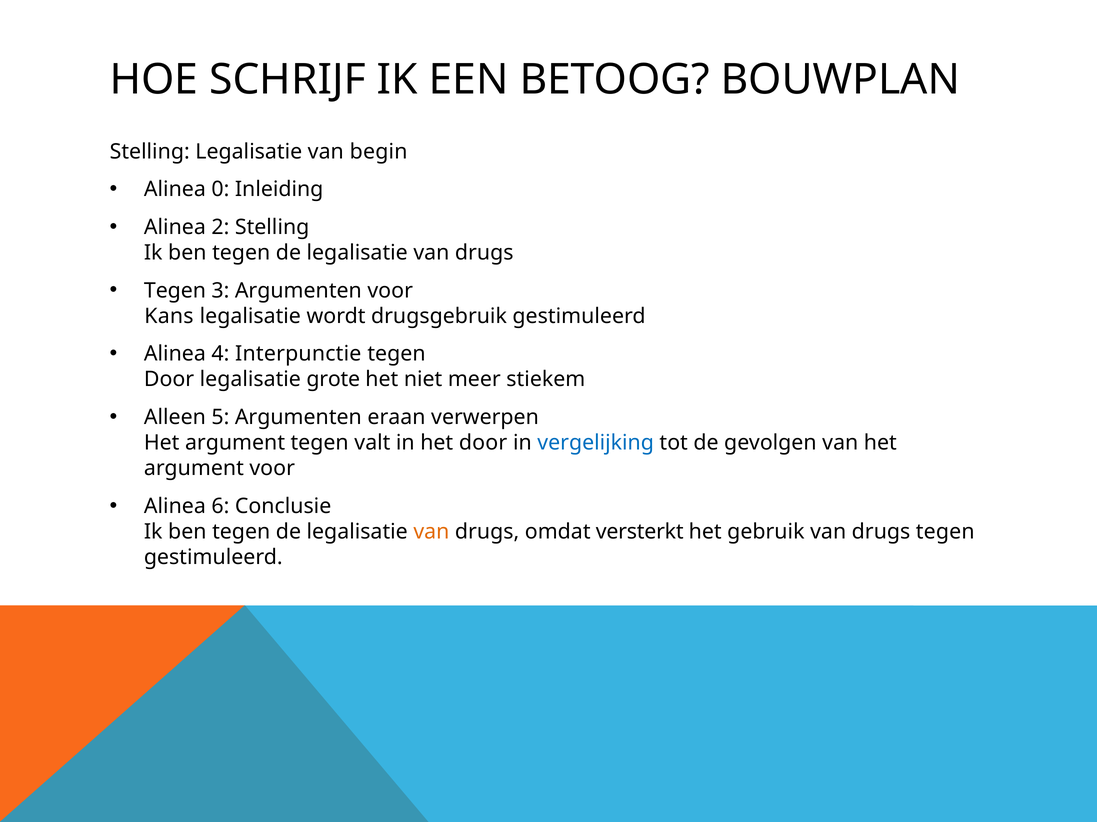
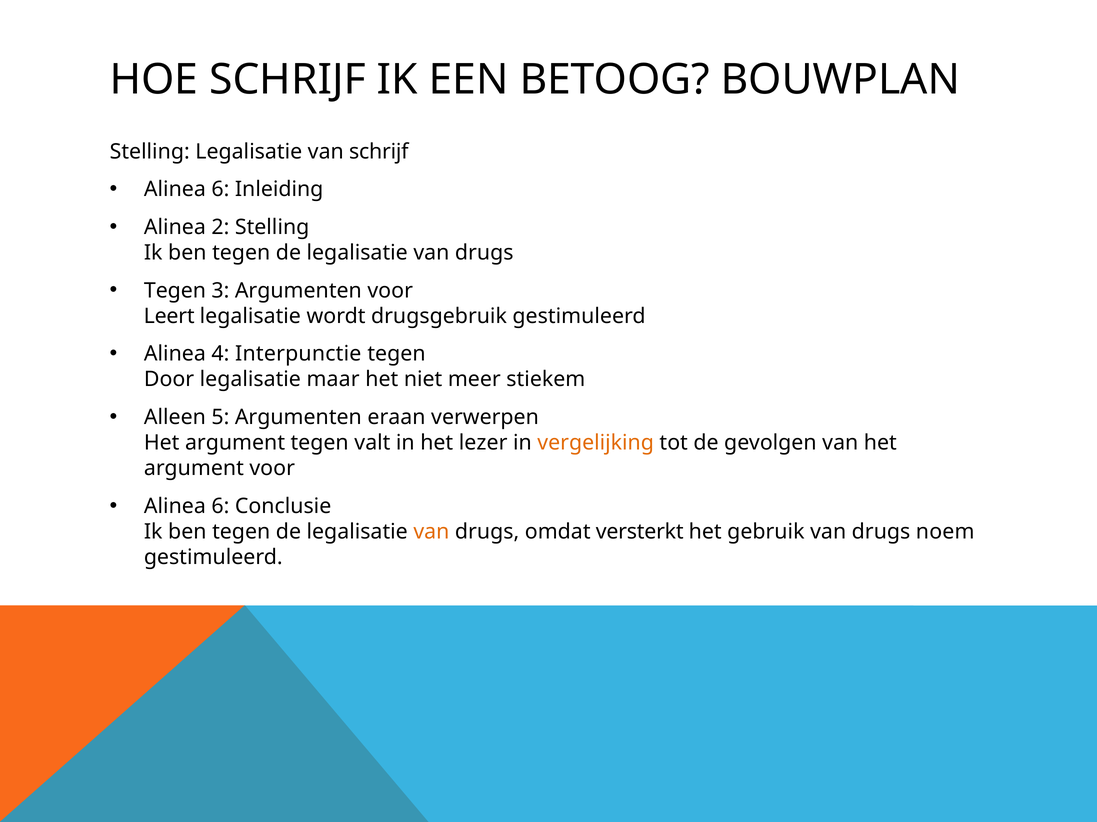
van begin: begin -> schrijf (379, 152)
0: 0 -> 6 (220, 190)
Kans: Kans -> Leert (169, 316)
grote: grote -> maar (333, 380)
het door: door -> lezer (483, 443)
vergelijking colour: blue -> orange (596, 443)
drugs tegen: tegen -> noem (945, 532)
